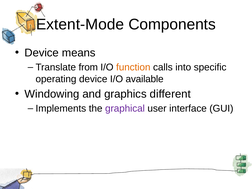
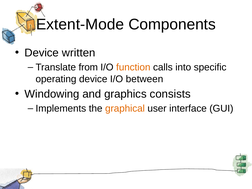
means: means -> written (79, 53)
available: available -> between (144, 79)
different: different -> consists (170, 94)
graphical colour: purple -> orange (125, 109)
